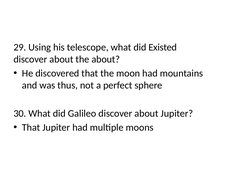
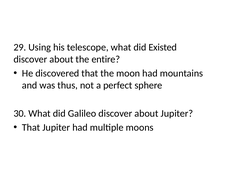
the about: about -> entire (106, 59)
